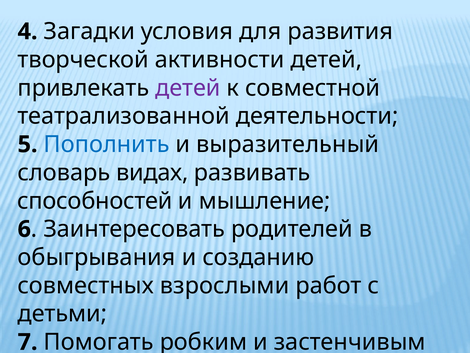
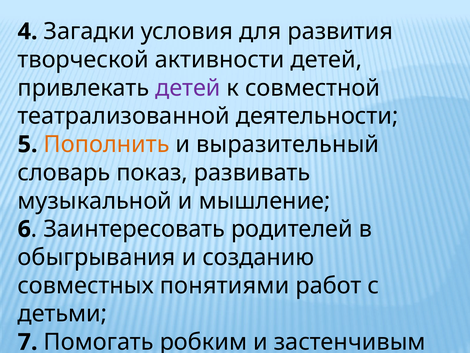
Пополнить colour: blue -> orange (107, 144)
видах: видах -> показ (152, 172)
способностей: способностей -> музыкальной (95, 201)
взрослыми: взрослыми -> понятиями (225, 285)
